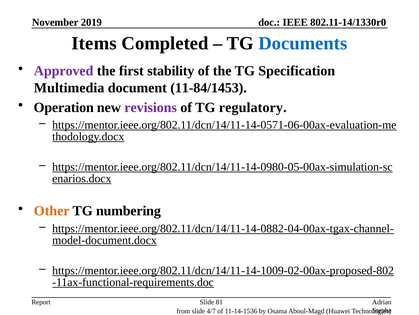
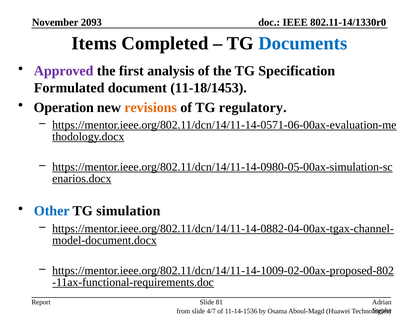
2019: 2019 -> 2093 (91, 22)
stability: stability -> analysis (171, 71)
Multimedia: Multimedia -> Formulated (69, 88)
11-84/1453: 11-84/1453 -> 11-18/1453 (209, 88)
revisions colour: purple -> orange (151, 107)
Other colour: orange -> blue (52, 211)
numbering: numbering -> simulation (128, 211)
